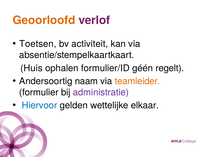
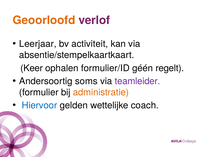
Toetsen: Toetsen -> Leerjaar (38, 44)
Huis: Huis -> Keer (32, 68)
naam: naam -> soms (86, 81)
teamleider colour: orange -> purple (137, 81)
administratie colour: purple -> orange (101, 93)
elkaar: elkaar -> coach (145, 106)
